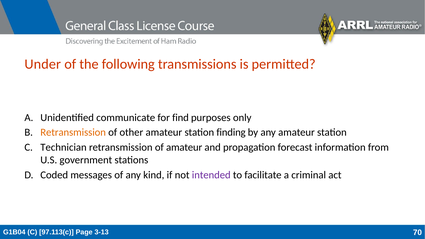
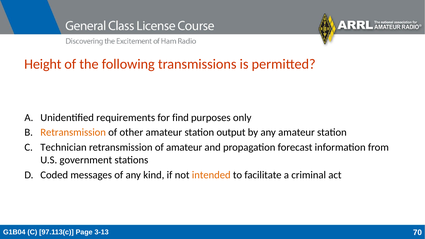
Under: Under -> Height (43, 64)
communicate: communicate -> requirements (126, 118)
finding: finding -> output (231, 132)
intended colour: purple -> orange (211, 175)
